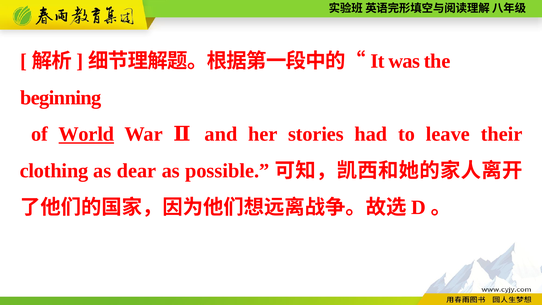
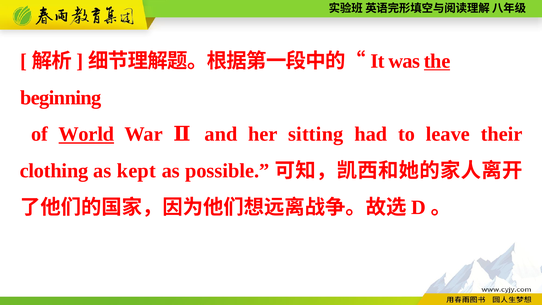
the underline: none -> present (437, 61)
stories: stories -> sitting (316, 134)
dear: dear -> kept (136, 171)
